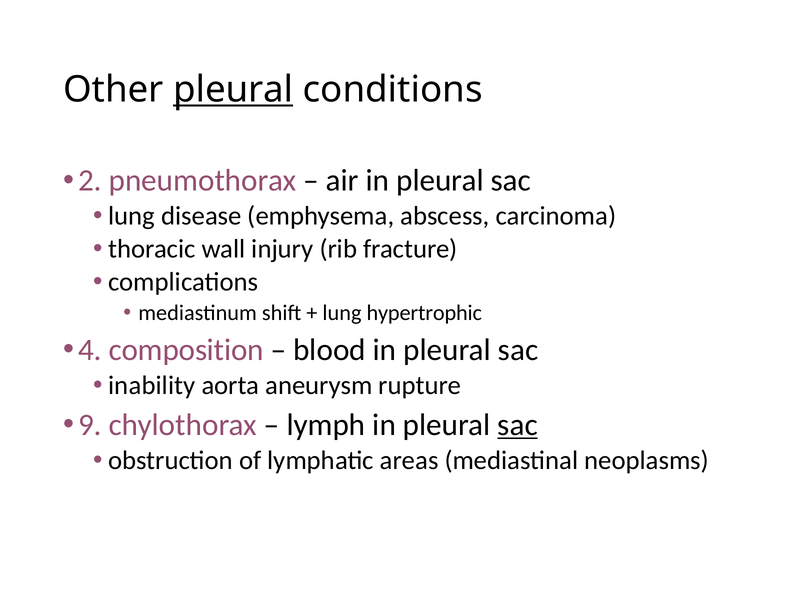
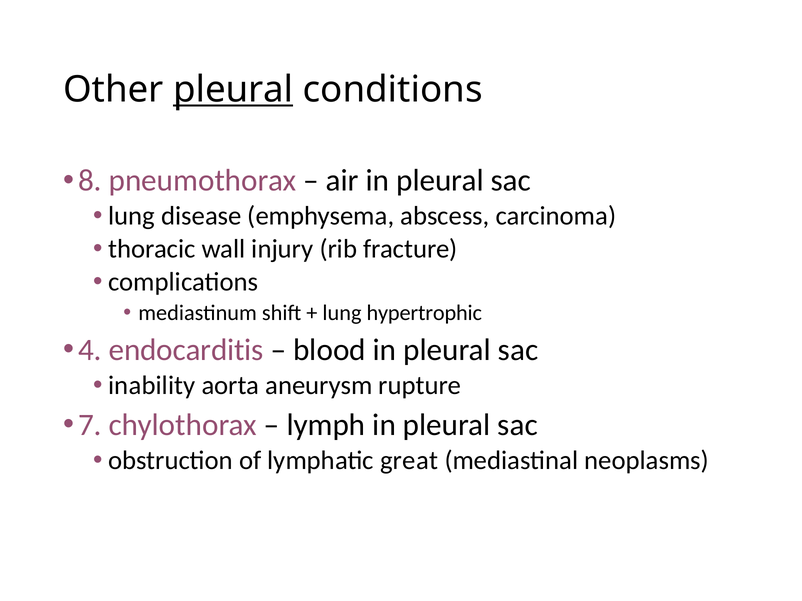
2: 2 -> 8 (90, 181)
composition: composition -> endocarditis (186, 350)
9: 9 -> 7 (90, 425)
sac underline: present -> none (518, 425)
areas: areas -> great (409, 461)
